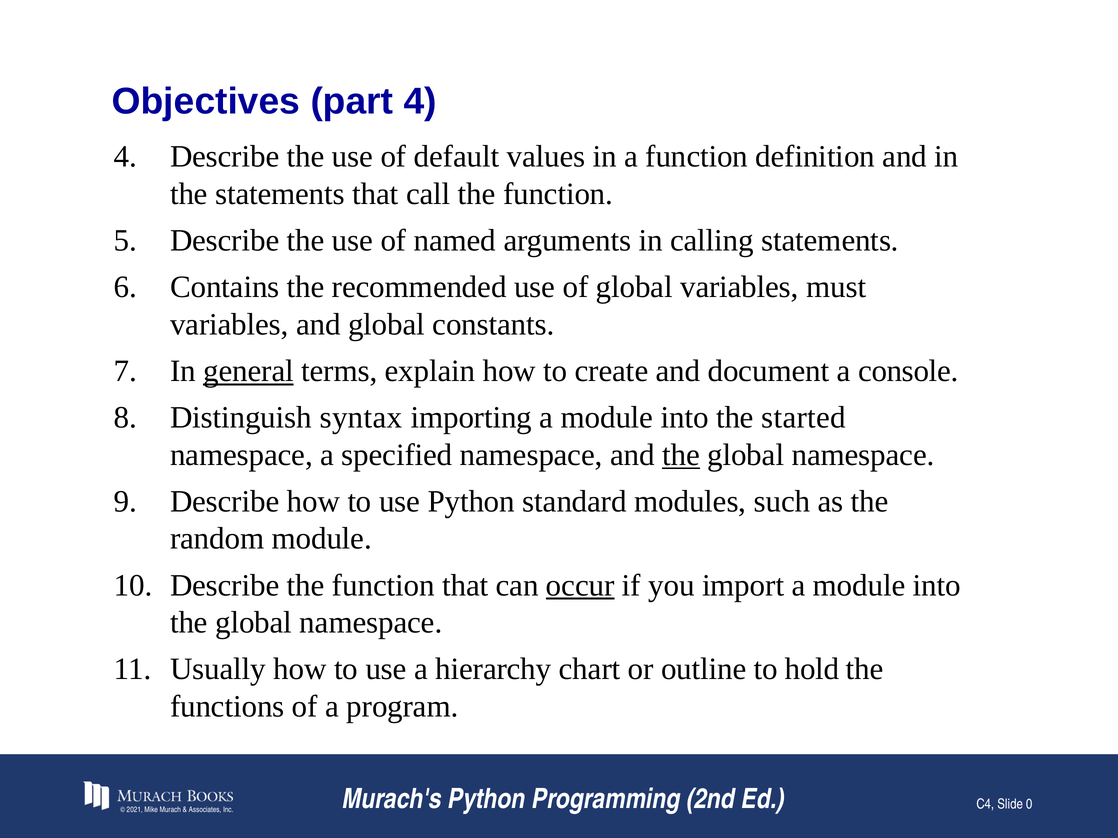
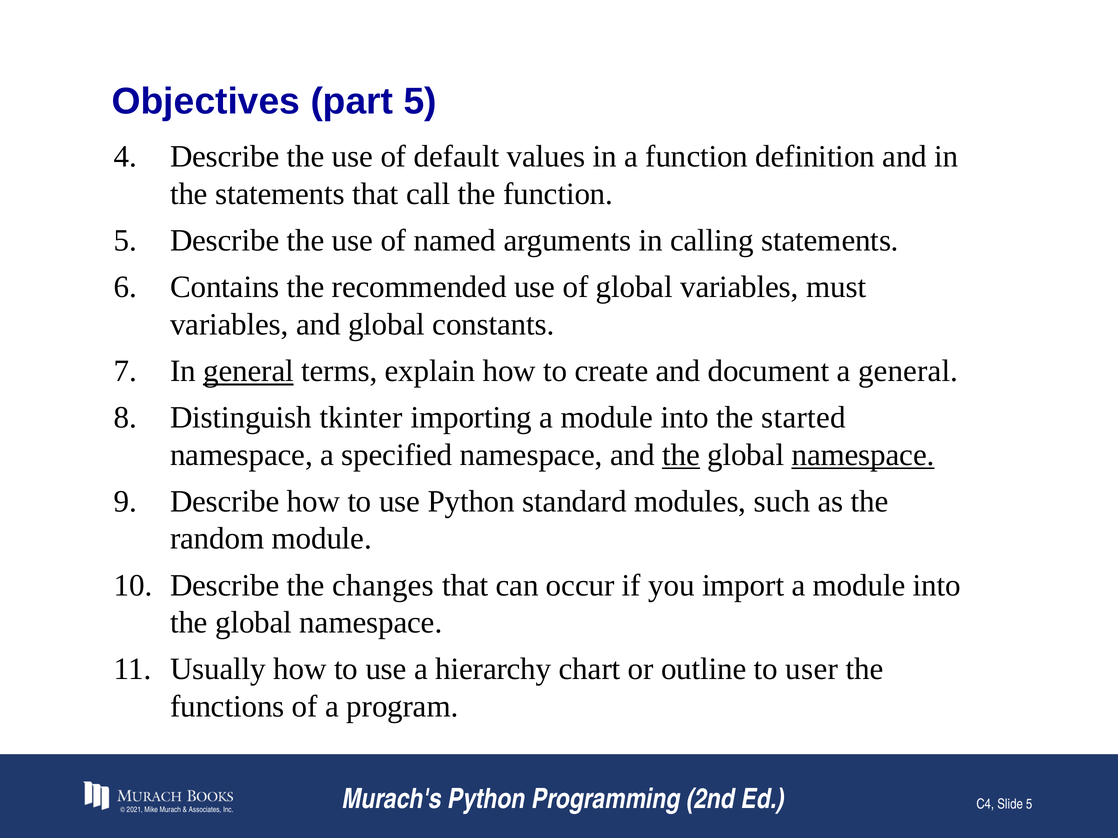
part 4: 4 -> 5 (420, 102)
a console: console -> general (908, 371)
syntax: syntax -> tkinter (361, 418)
namespace underline: none -> present (863, 455)
Describe the function: function -> changes (383, 586)
occur underline: present -> none (580, 586)
hold: hold -> user (812, 670)
Slide 0: 0 -> 5 (1029, 804)
